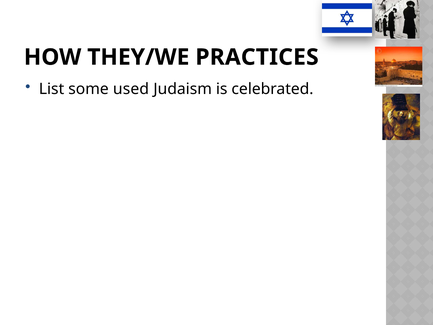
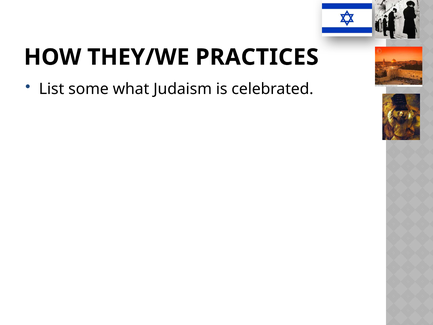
used: used -> what (131, 89)
